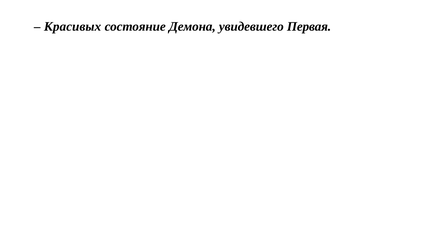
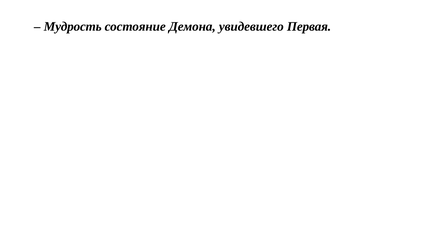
Красивых: Красивых -> Мудрость (73, 27)
